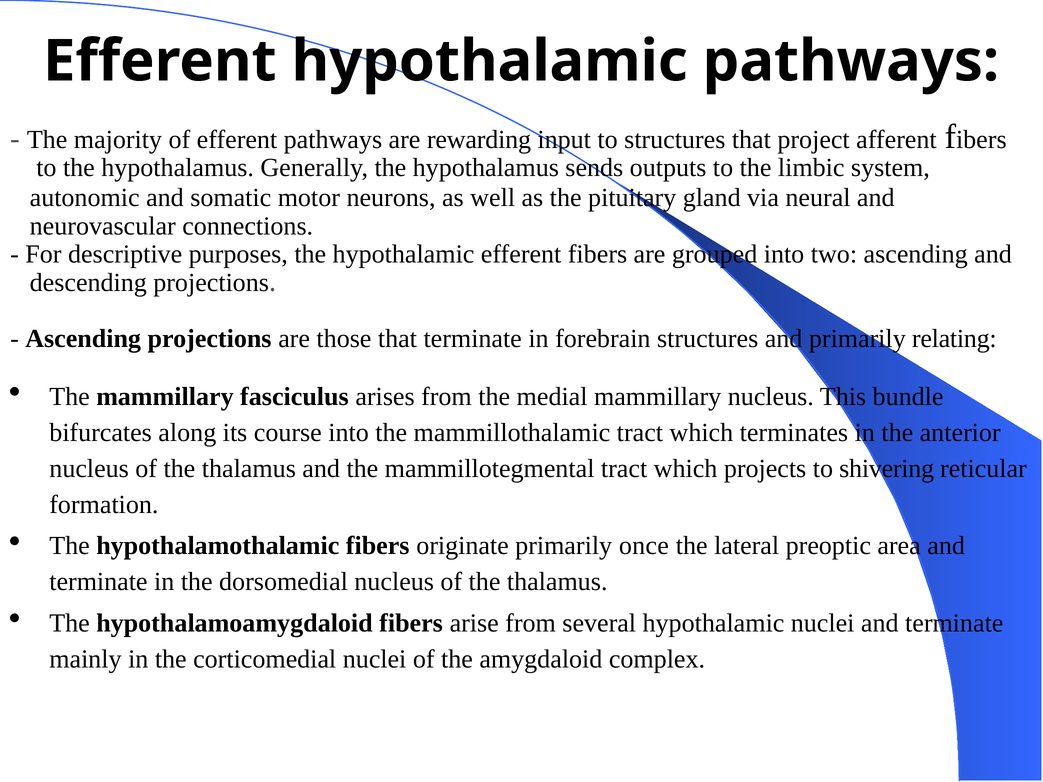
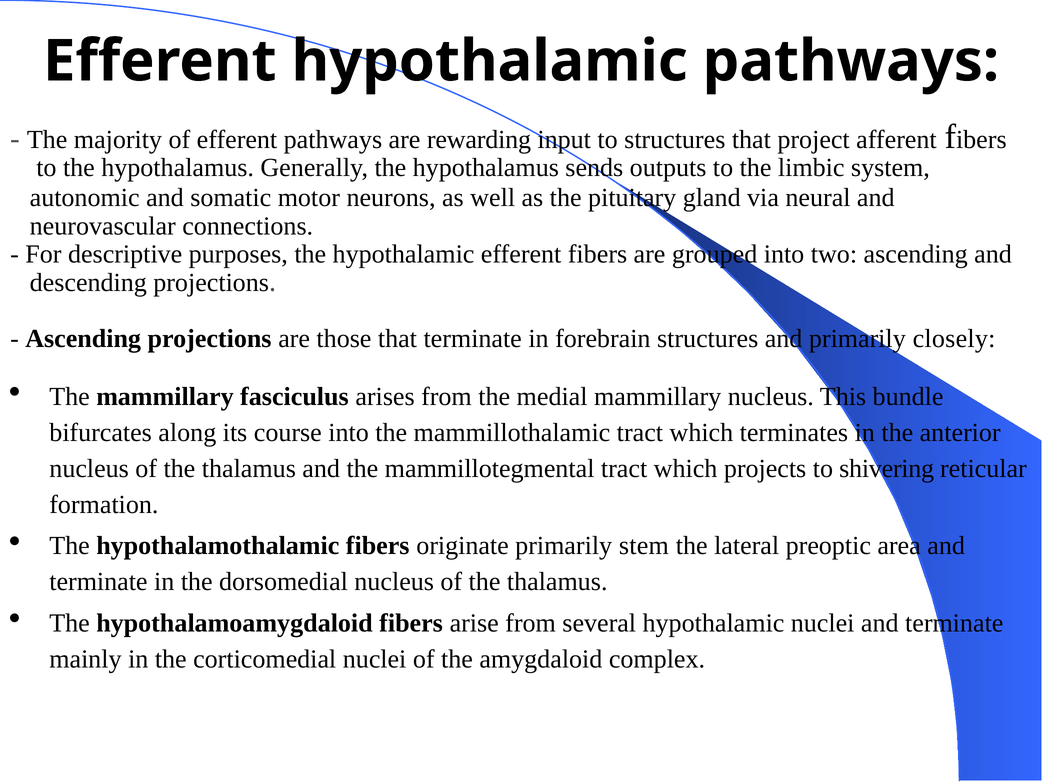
relating: relating -> closely (954, 339)
once: once -> stem (644, 546)
